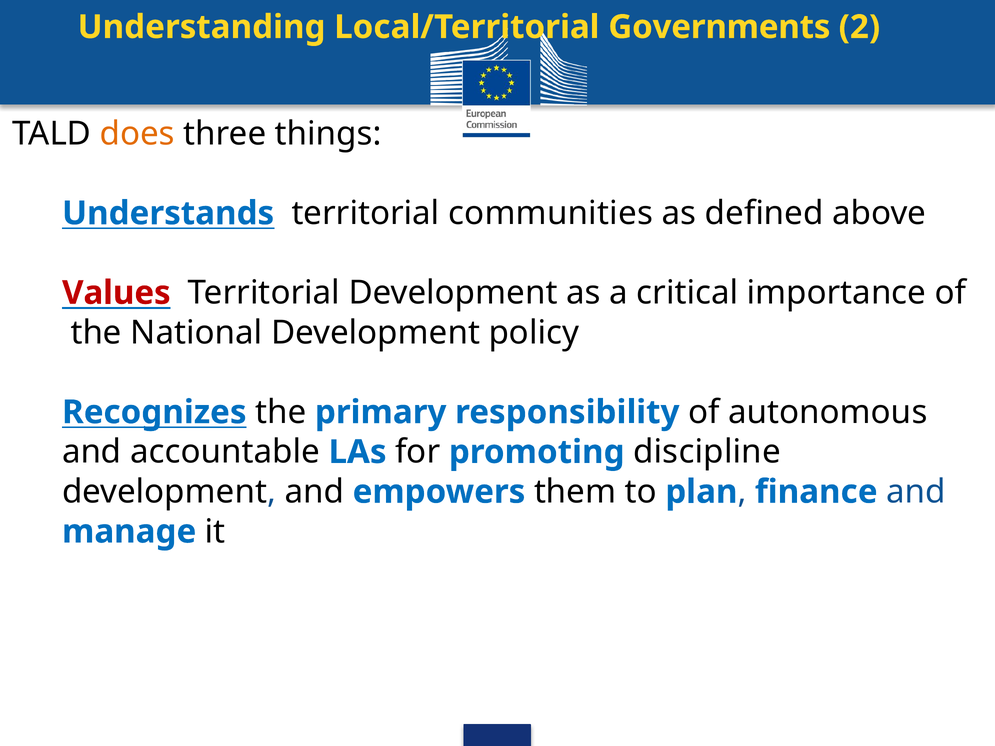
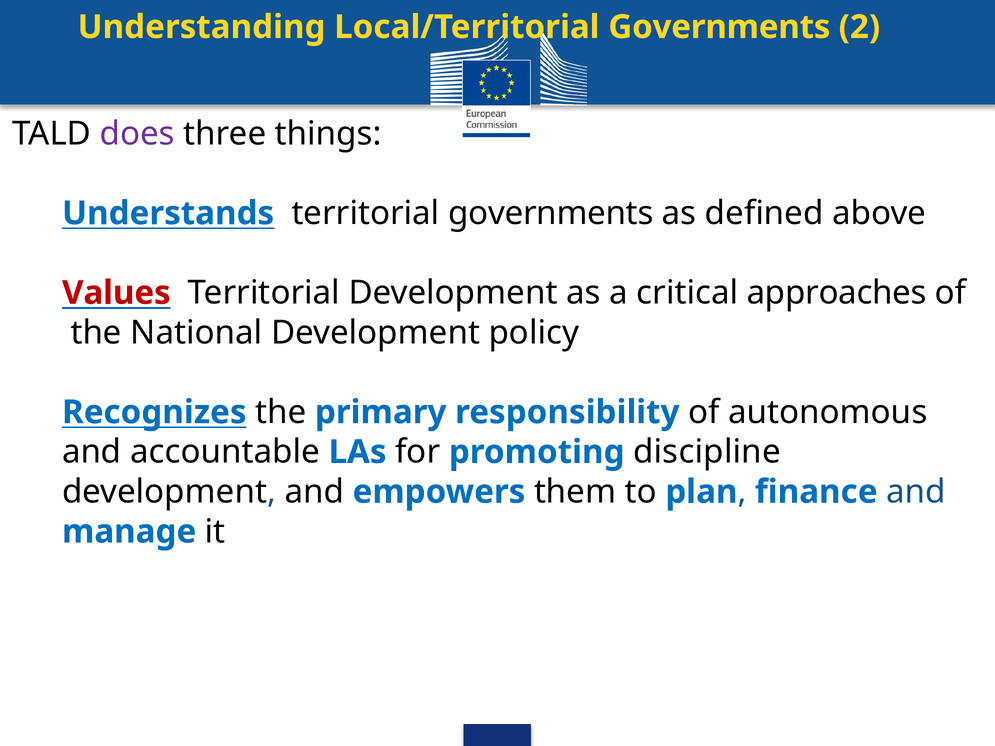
does colour: orange -> purple (137, 134)
territorial communities: communities -> governments (551, 213)
importance: importance -> approaches (837, 293)
